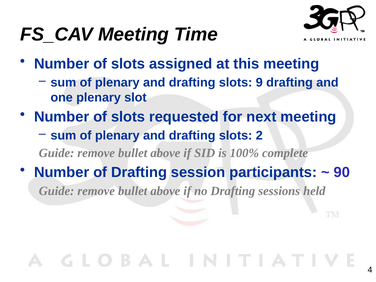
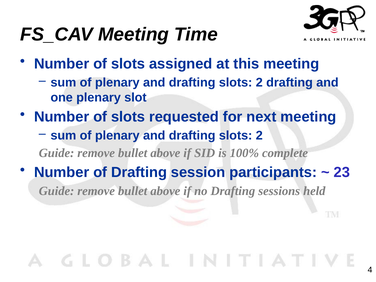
9: 9 -> 2 (259, 82)
90: 90 -> 23 (342, 172)
